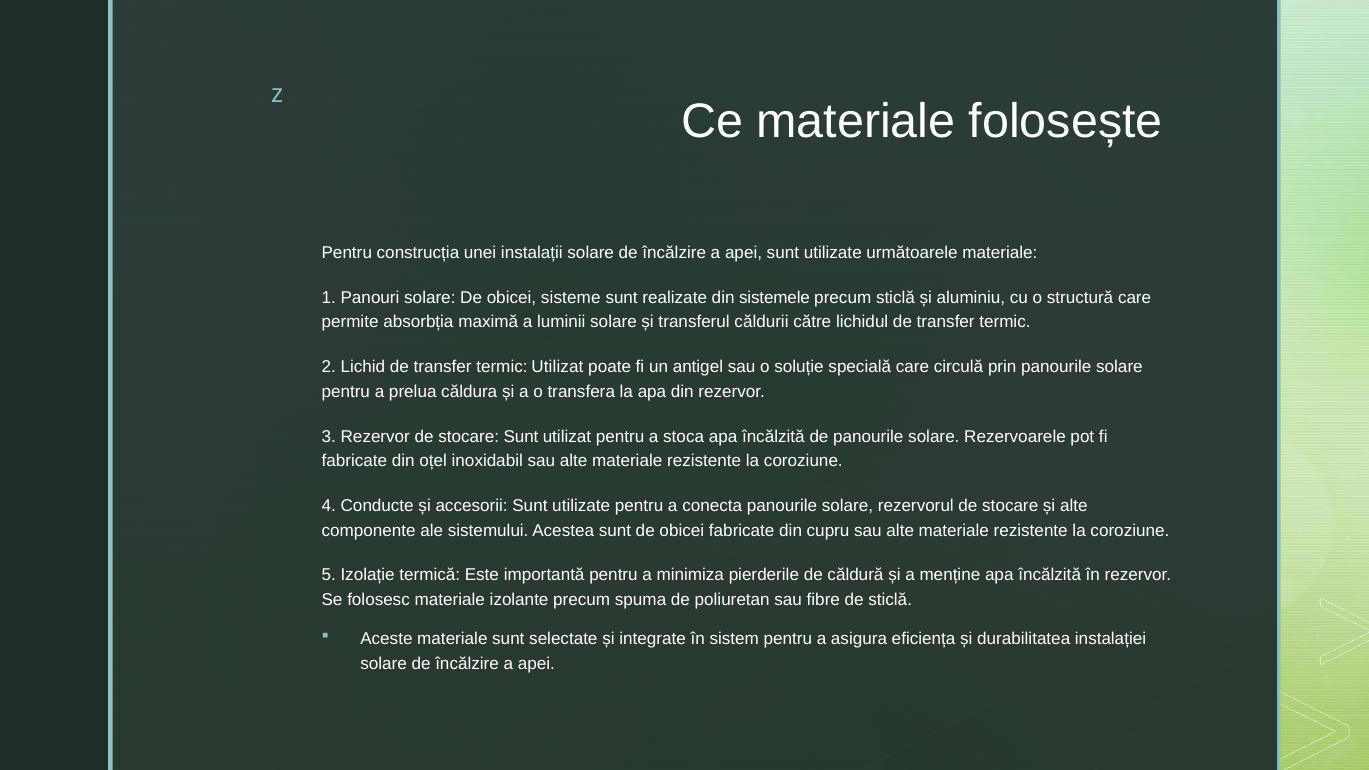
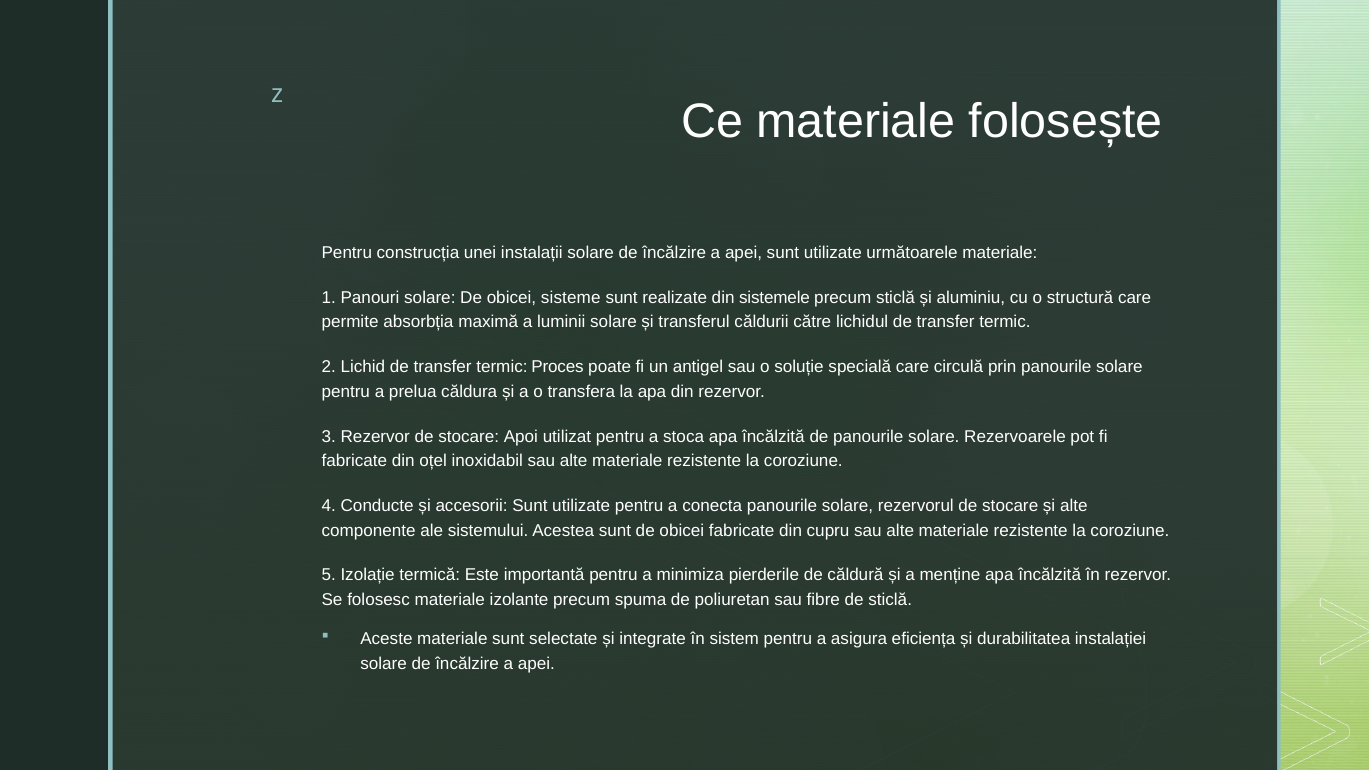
termic Utilizat: Utilizat -> Proces (558, 367)
stocare Sunt: Sunt -> Apoi (521, 436)
